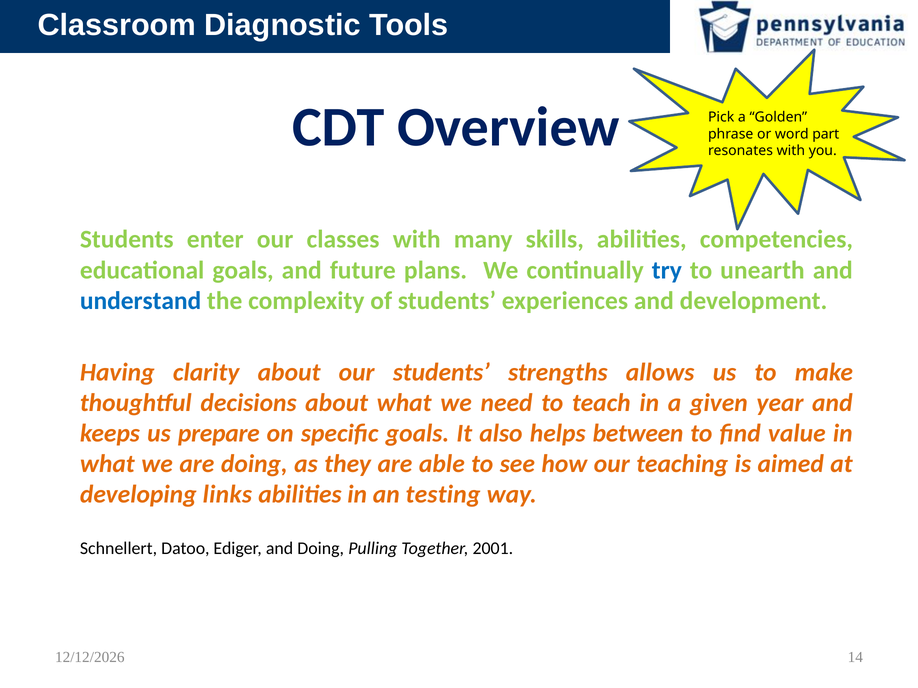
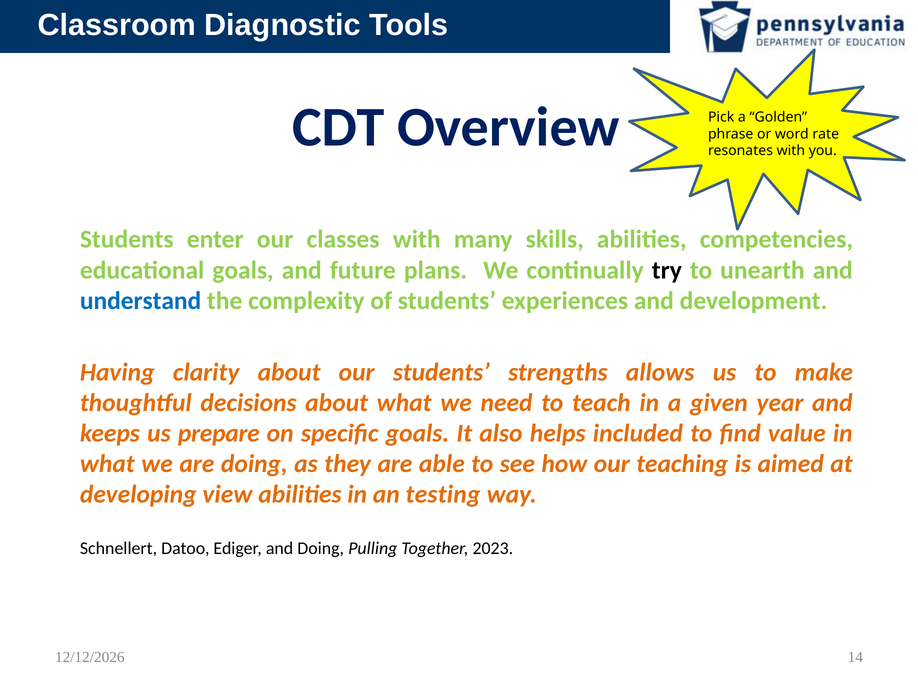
part: part -> rate (826, 134)
try colour: blue -> black (667, 270)
between: between -> included (638, 434)
links: links -> view (227, 495)
2001: 2001 -> 2023 (493, 549)
